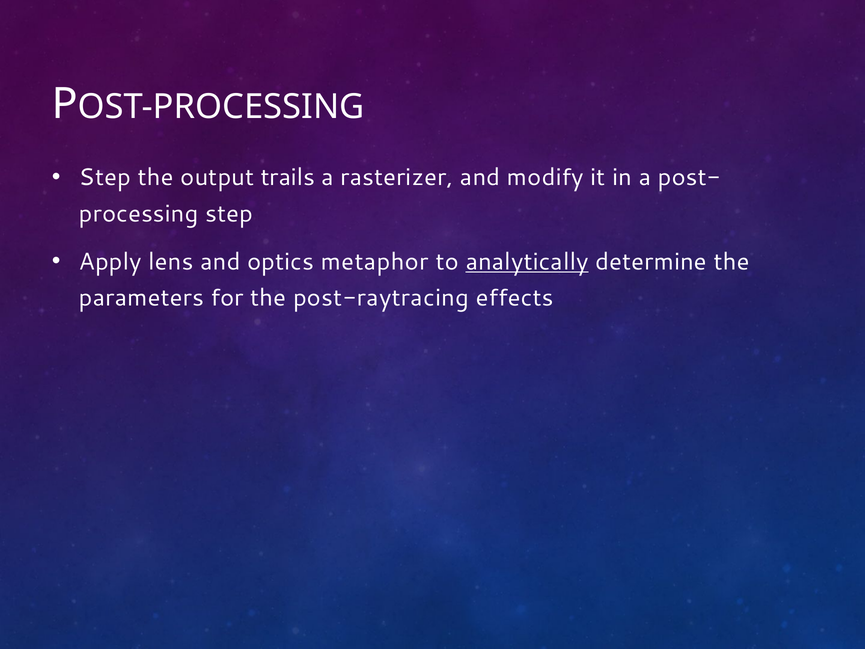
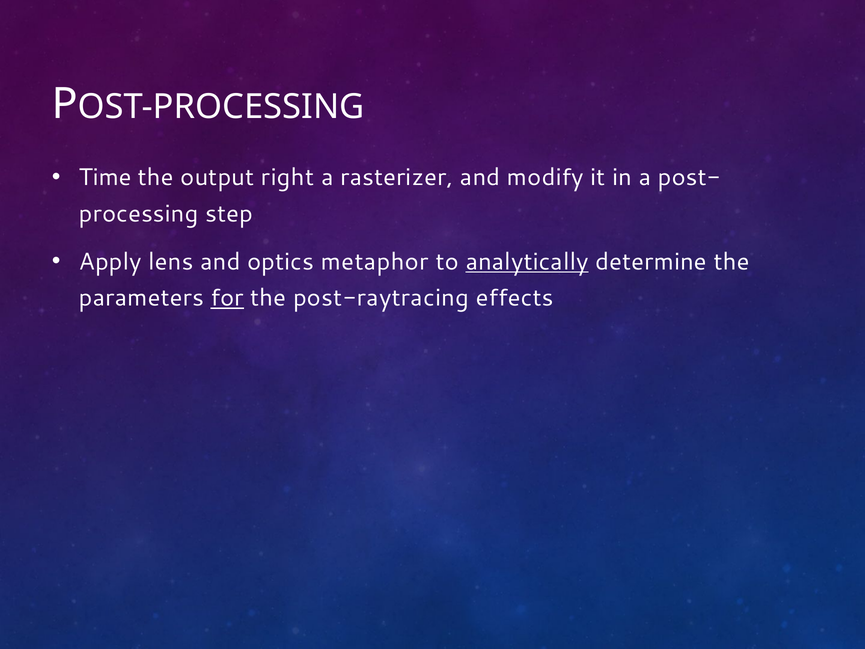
Step: Step -> Time (105, 177)
trails: trails -> right (288, 177)
for underline: none -> present (227, 298)
